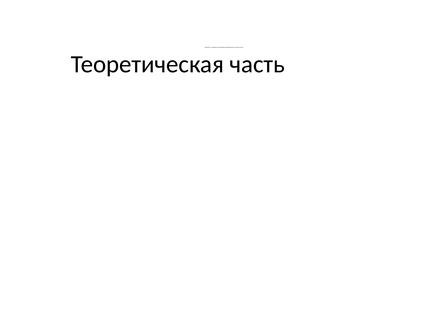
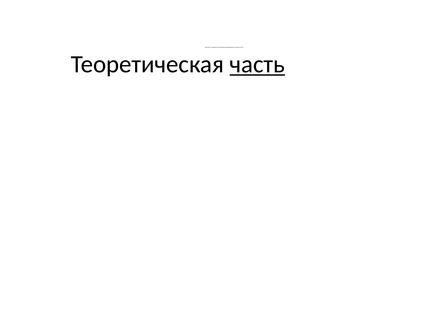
часть underline: none -> present (257, 64)
